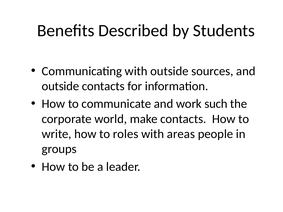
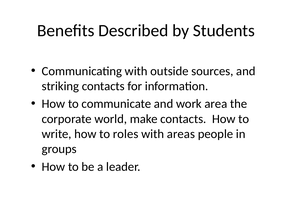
outside: outside -> striking (60, 86)
such: such -> area (216, 104)
